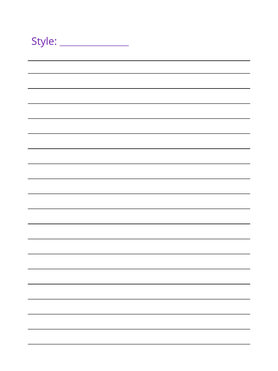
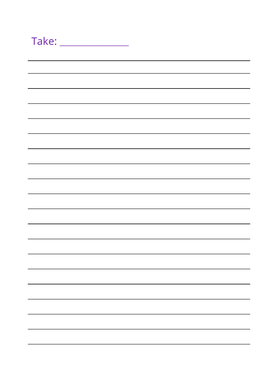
Style: Style -> Take (44, 41)
